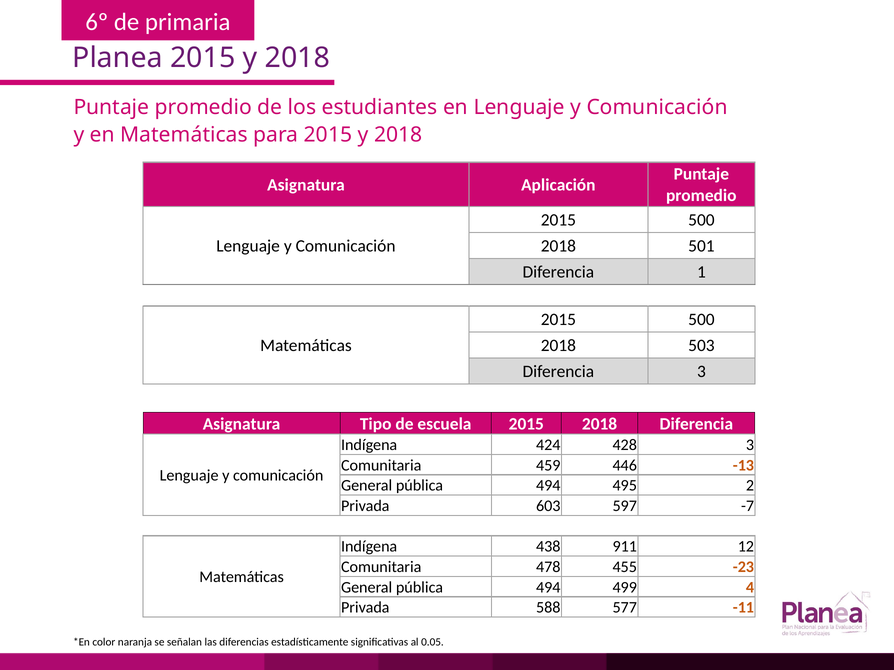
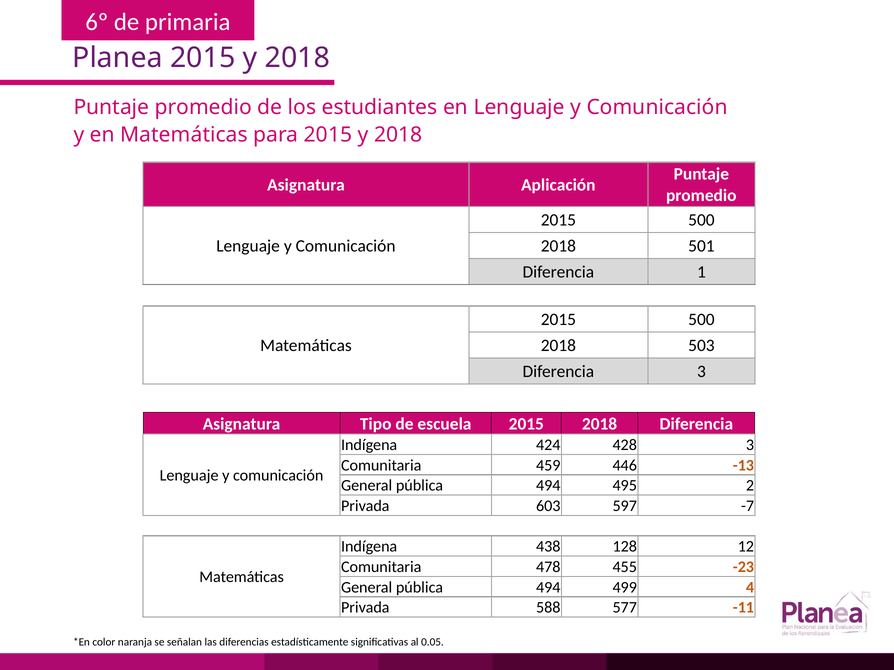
911: 911 -> 128 (625, 547)
